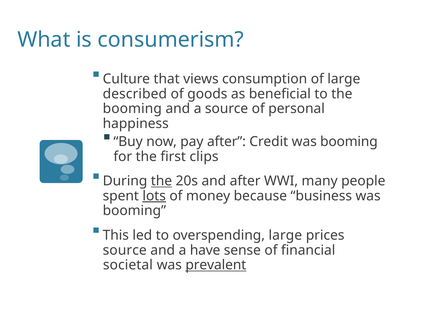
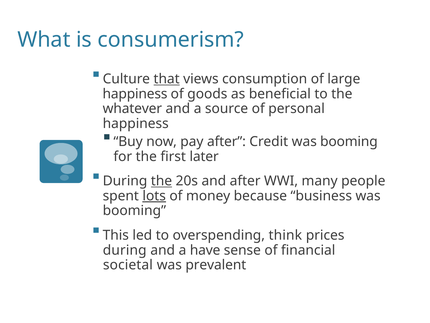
that underline: none -> present (167, 79)
described: described -> happiness (135, 94)
booming: booming -> whatever (132, 109)
clips: clips -> later (204, 156)
overspending large: large -> think (285, 235)
source: source -> during (125, 250)
prevalent underline: present -> none (216, 265)
